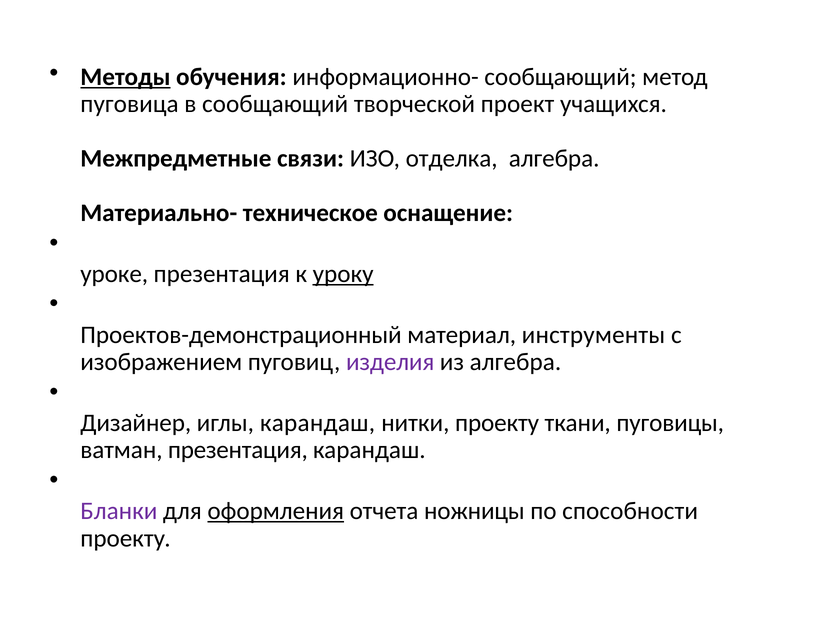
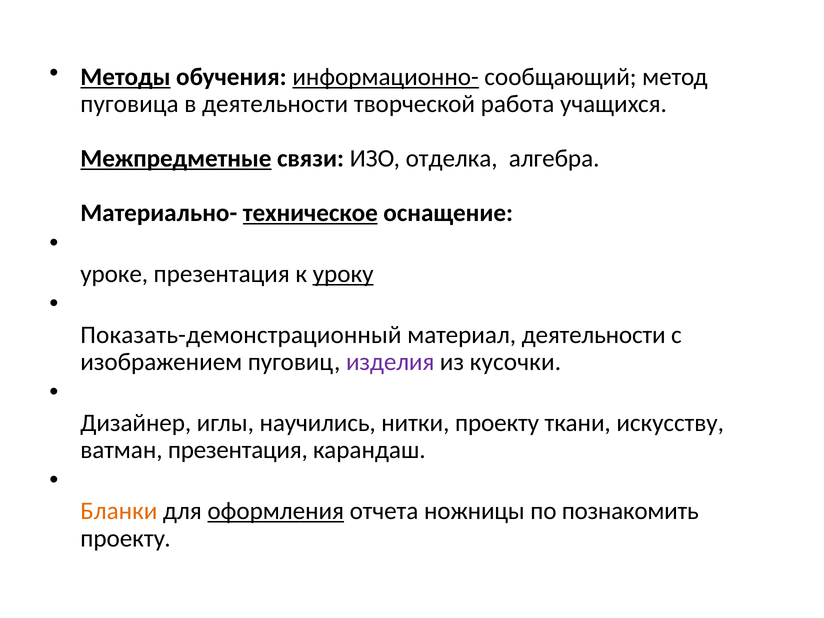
информационно- underline: none -> present (386, 77)
в сообщающий: сообщающий -> деятельности (275, 104)
проект: проект -> работа (518, 104)
Межпредметные underline: none -> present (176, 158)
техническое underline: none -> present (310, 213)
Проектов-демонстрационный: Проектов-демонстрационный -> Показать-демонстрационный (241, 335)
материал инструменты: инструменты -> деятельности (594, 335)
из алгебра: алгебра -> кусочки (515, 362)
иглы карандаш: карандаш -> научились (318, 423)
пуговицы: пуговицы -> искусству (670, 423)
Бланки colour: purple -> orange (119, 511)
способности: способности -> познакомить (630, 511)
